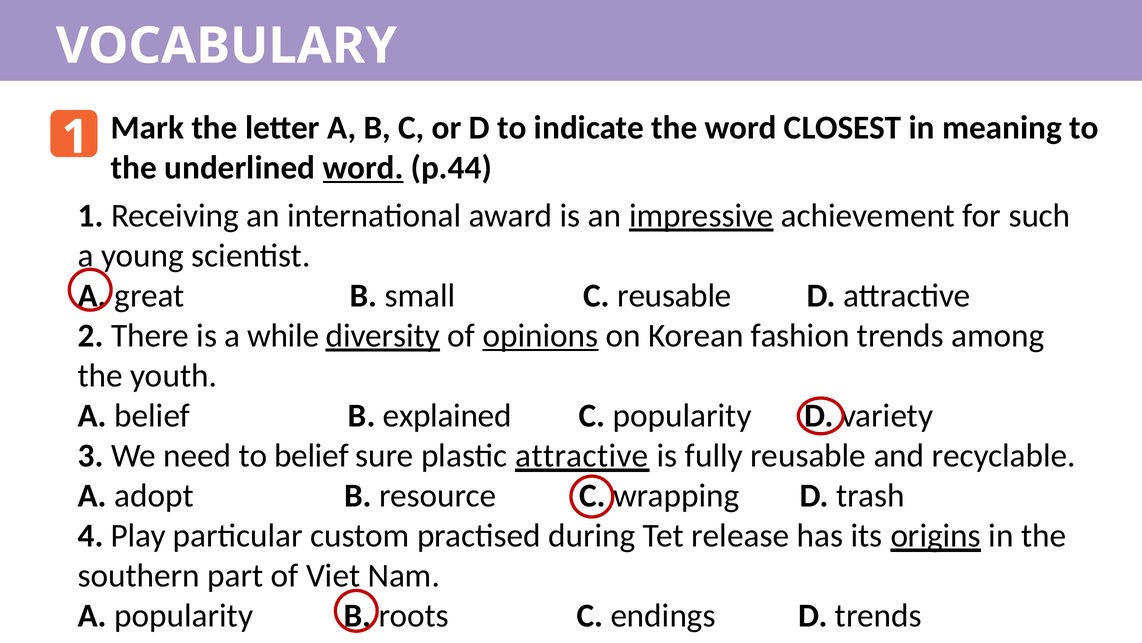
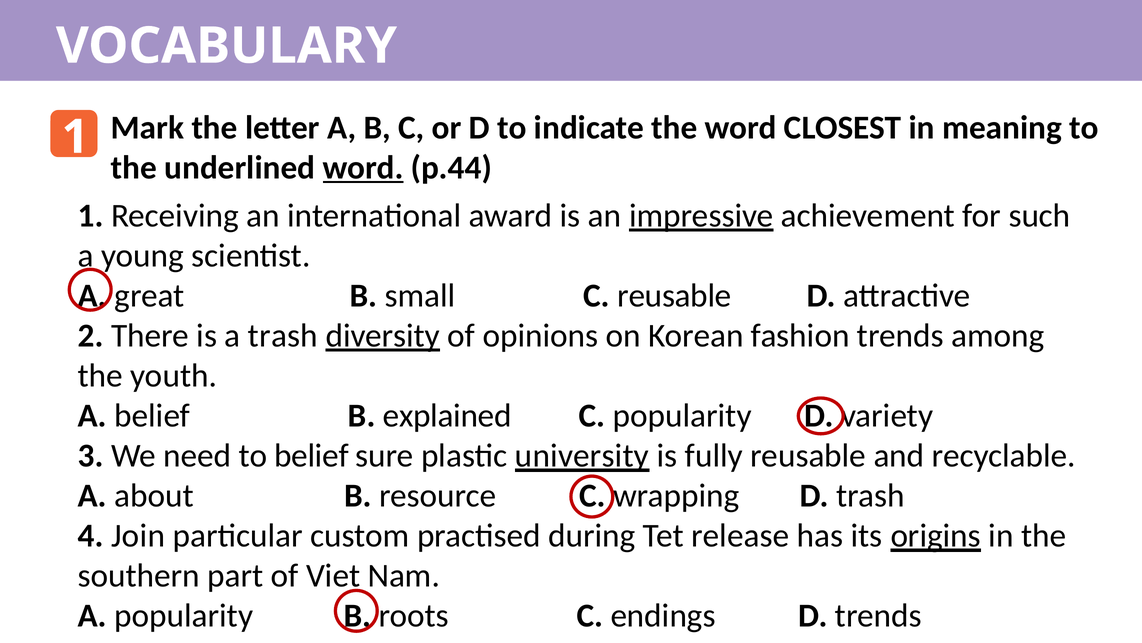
a while: while -> trash (283, 335)
opinions underline: present -> none (540, 335)
plastic attractive: attractive -> university (582, 455)
adopt: adopt -> about (154, 495)
Play: Play -> Join (138, 535)
